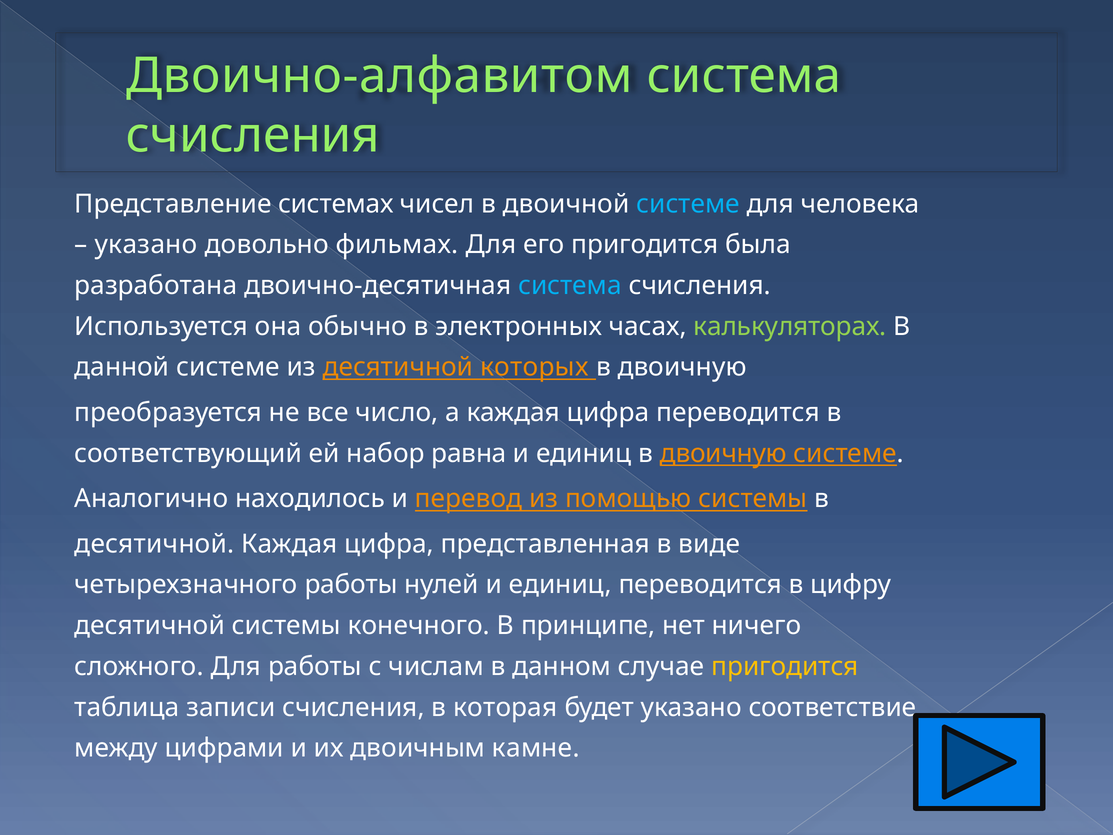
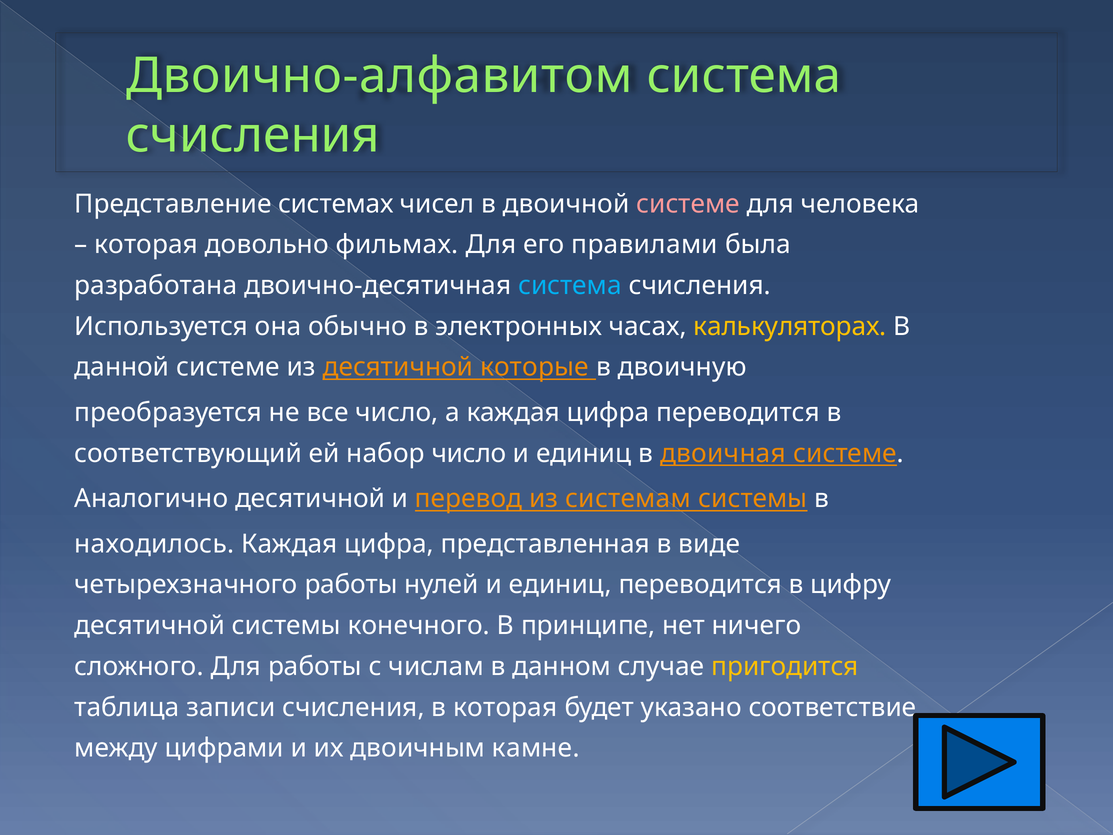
системе colour: light blue -> pink (688, 204)
указано: указано -> которая (146, 245)
его пригодится: пригодится -> правилами (645, 245)
калькуляторах colour: light green -> yellow (790, 326)
которых: которых -> которые (534, 367)
набор равна: равна -> число (469, 453)
единиц в двоичную: двоичную -> двоичная (723, 453)
Аналогично находилось: находилось -> десятичной (310, 499)
помощью: помощью -> системам (628, 499)
десятичной: десятичной -> находилось (154, 544)
